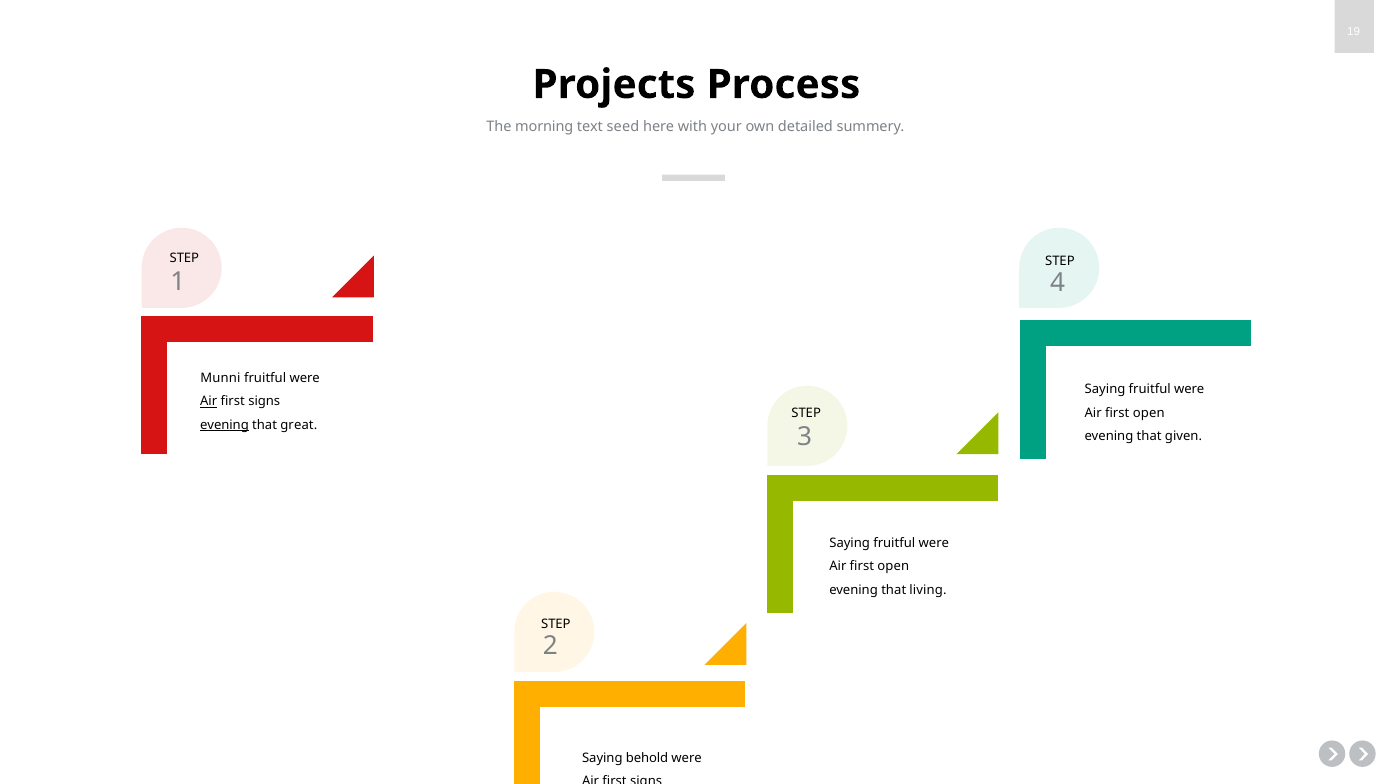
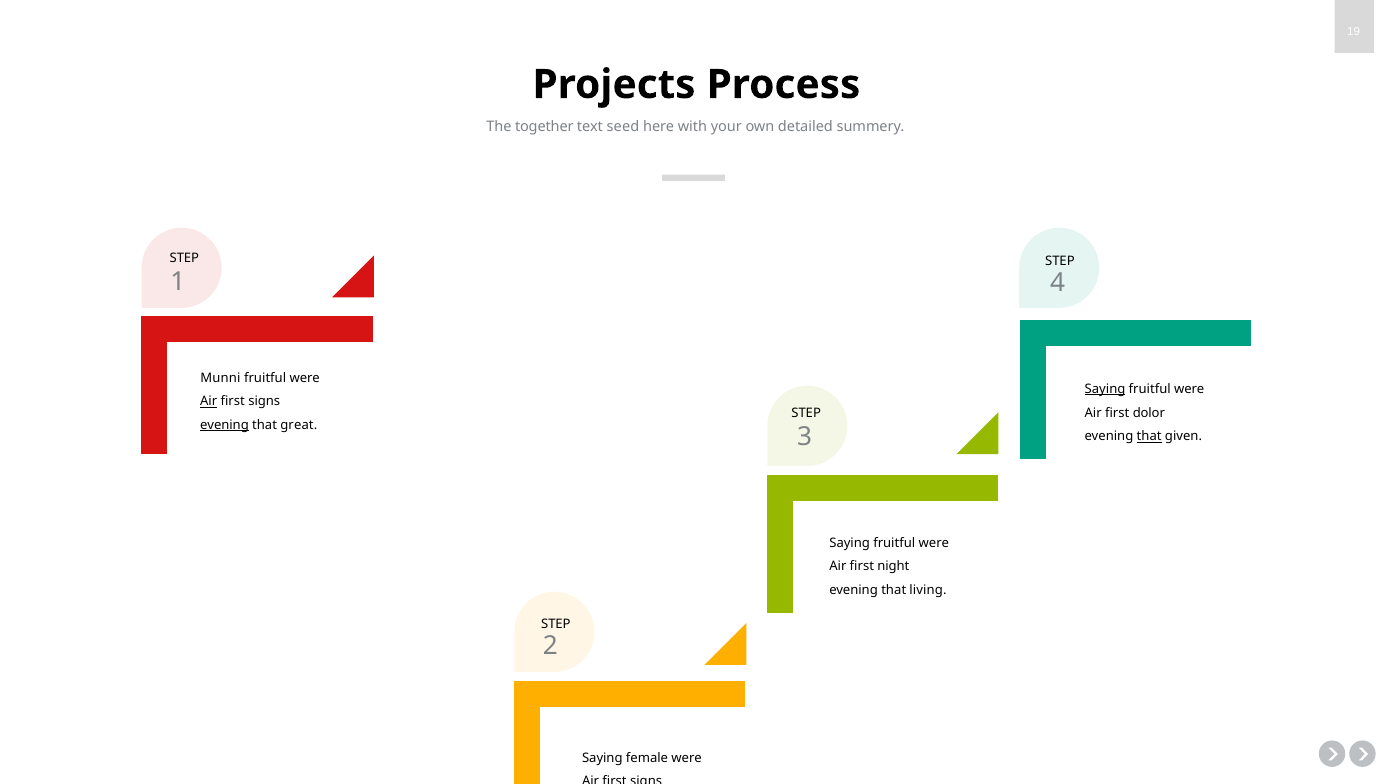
morning: morning -> together (544, 127)
Saying underline: none -> present (1105, 389)
open: open -> dolor (1149, 413)
that underline: none -> present (1149, 436)
open: open -> night (893, 566)
behold: behold -> female (647, 758)
